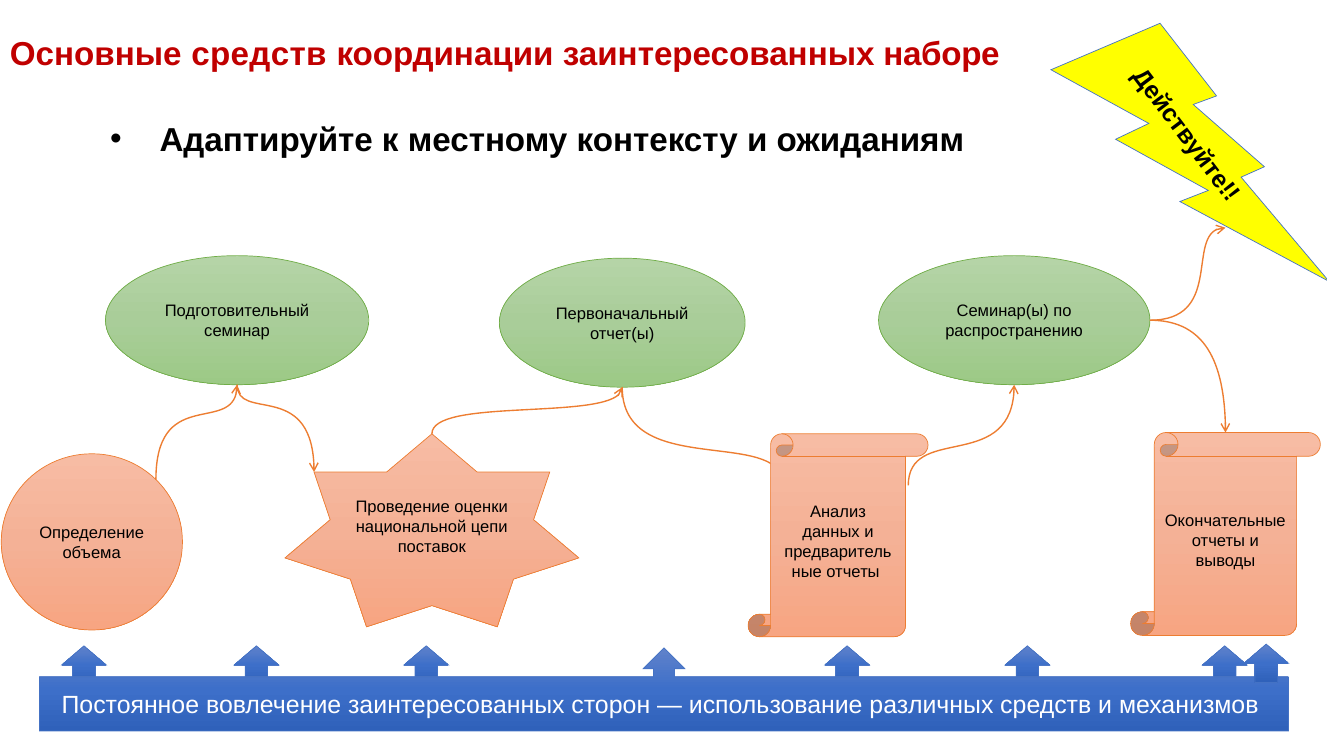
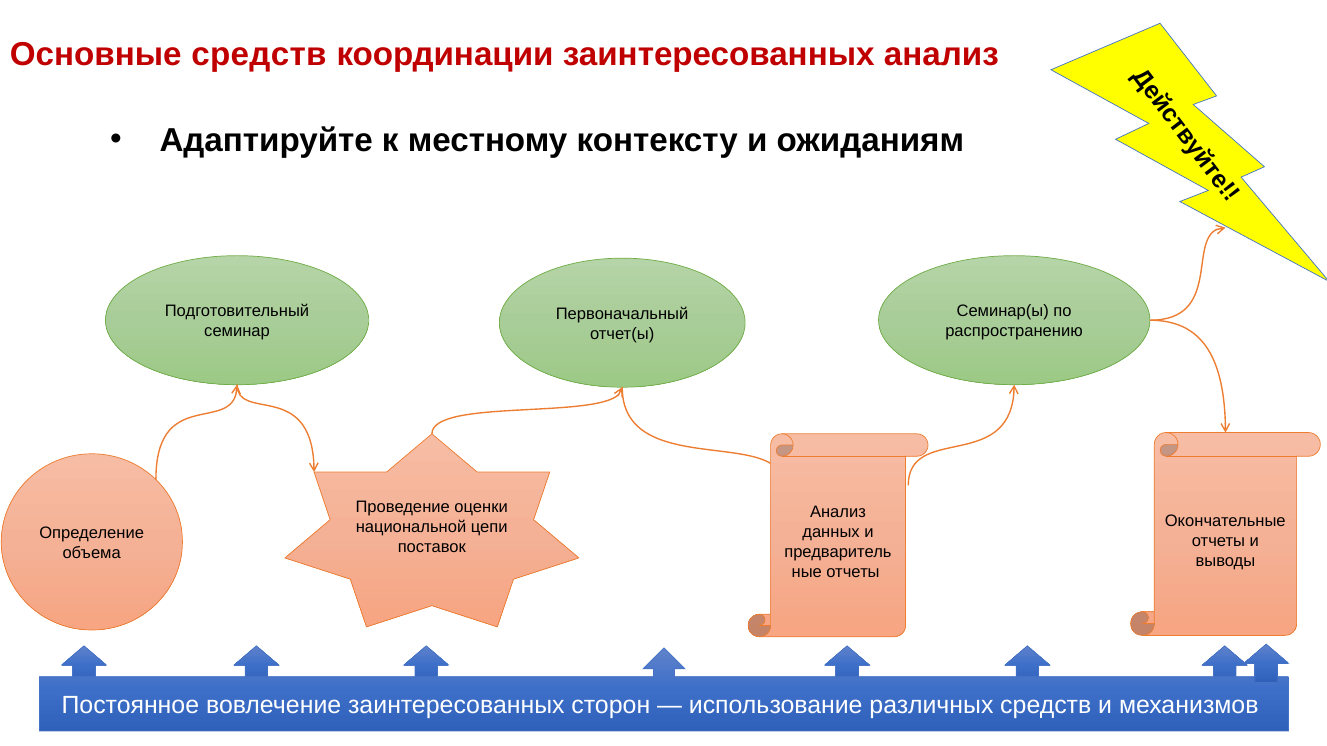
заинтересованных наборе: наборе -> анализ (941, 54)
